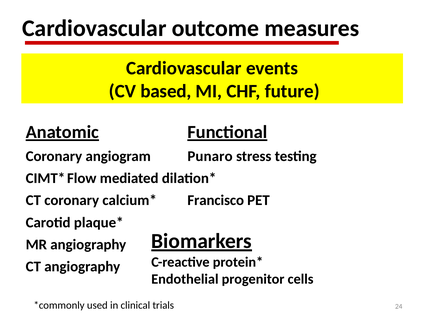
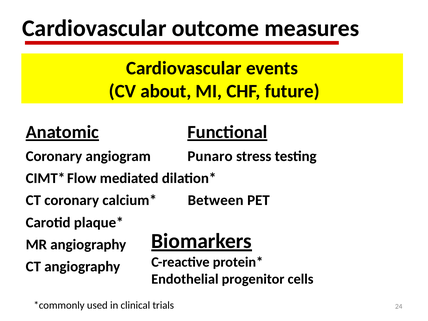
based: based -> about (166, 91)
Francisco: Francisco -> Between (216, 200)
